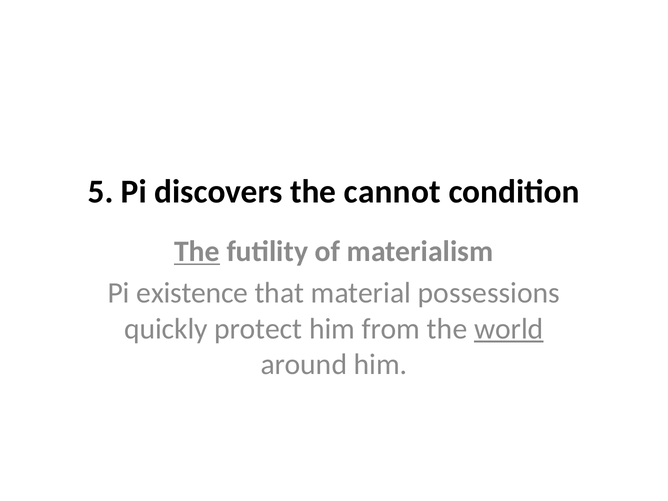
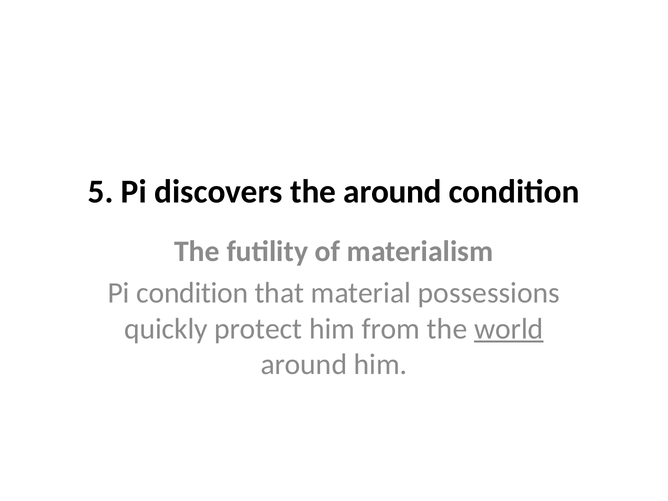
the cannot: cannot -> around (393, 192)
The underline: present -> none (197, 251)
Pi existence: existence -> condition (192, 293)
